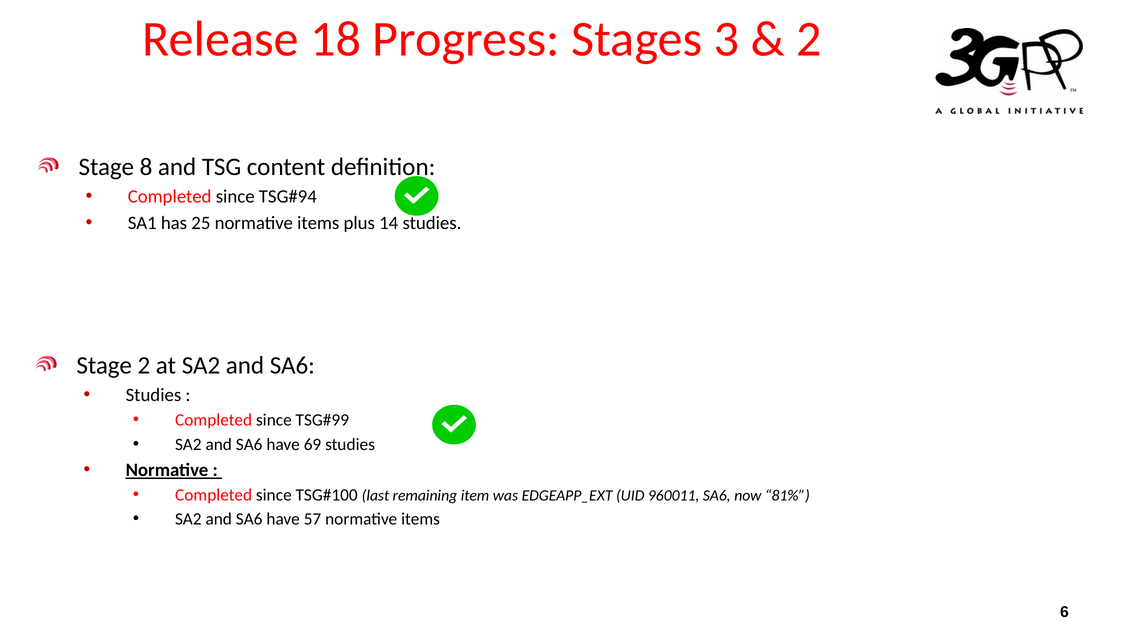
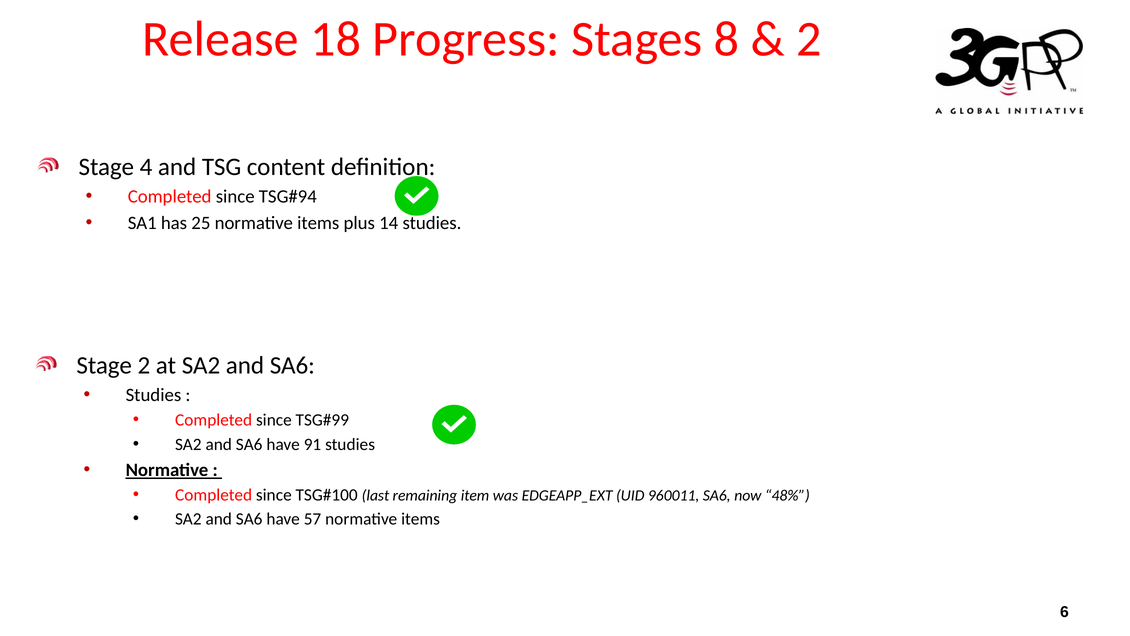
3: 3 -> 8 (727, 39)
8: 8 -> 4 (146, 167)
69: 69 -> 91 (312, 444)
81%: 81% -> 48% (787, 495)
